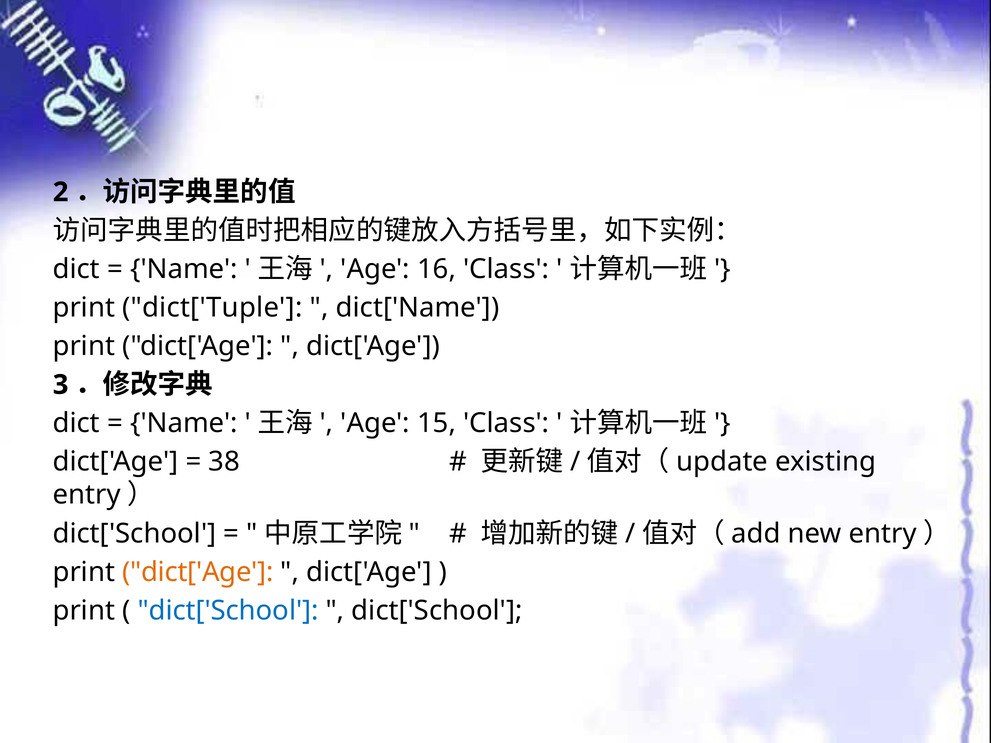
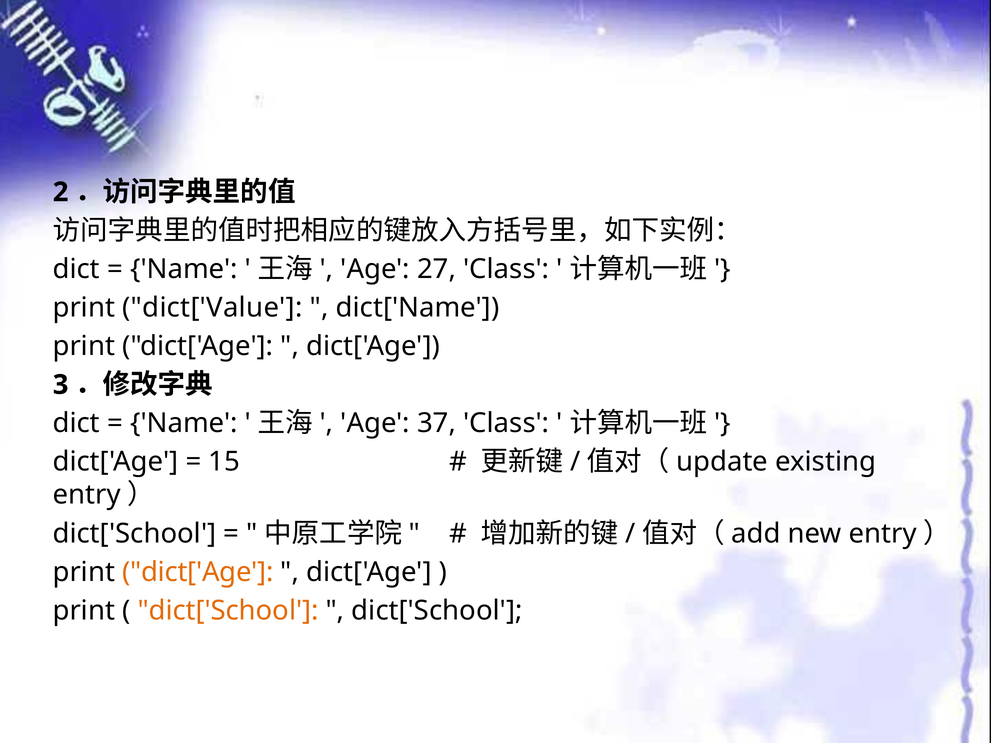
16: 16 -> 27 (437, 269)
dict['Tuple: dict['Tuple -> dict['Value (212, 308)
15: 15 -> 37 (437, 423)
38: 38 -> 15 (224, 462)
dict['School colour: blue -> orange (228, 611)
